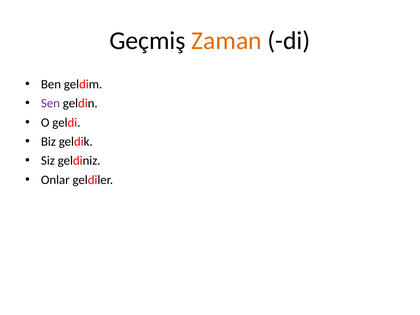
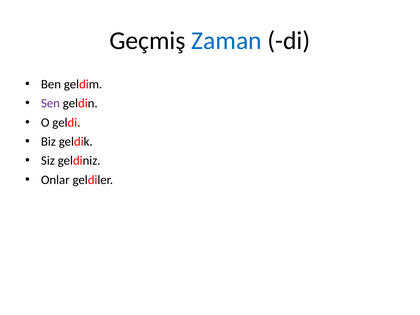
Zaman colour: orange -> blue (227, 41)
